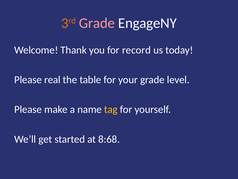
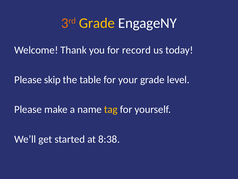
Grade colour: pink -> yellow (97, 23)
real: real -> skip (52, 80)
8:68: 8:68 -> 8:38 (109, 139)
